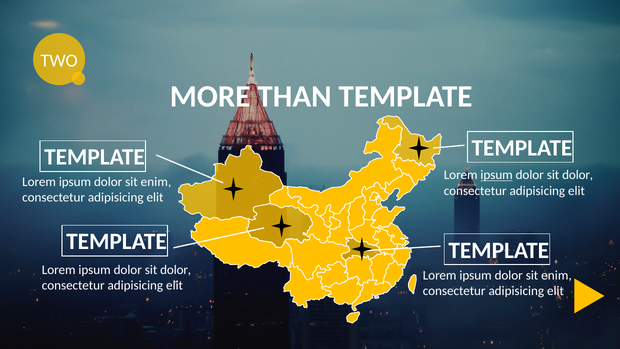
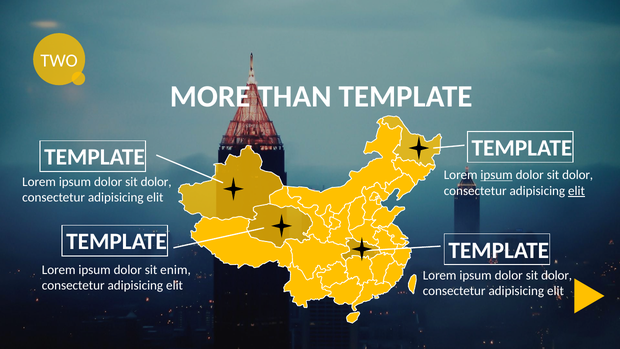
enim: enim -> dolor (156, 182)
elit underline: none -> present (577, 191)
dolor: dolor -> enim (176, 270)
enim: enim -> dolor (557, 275)
